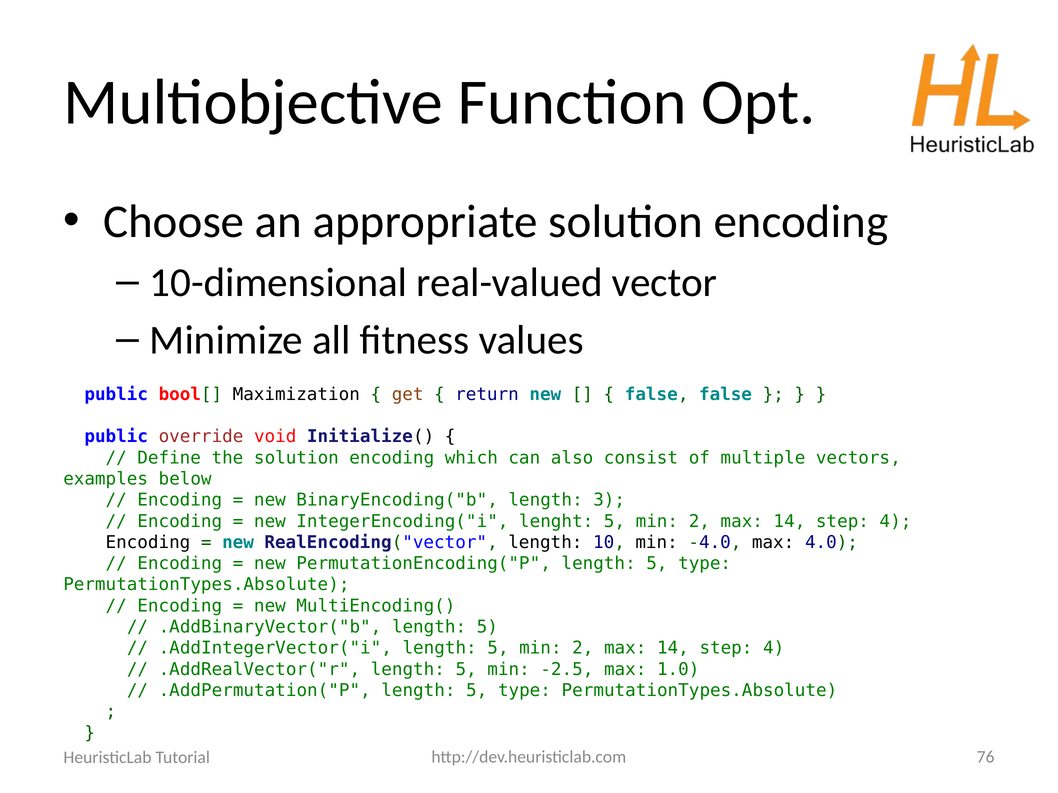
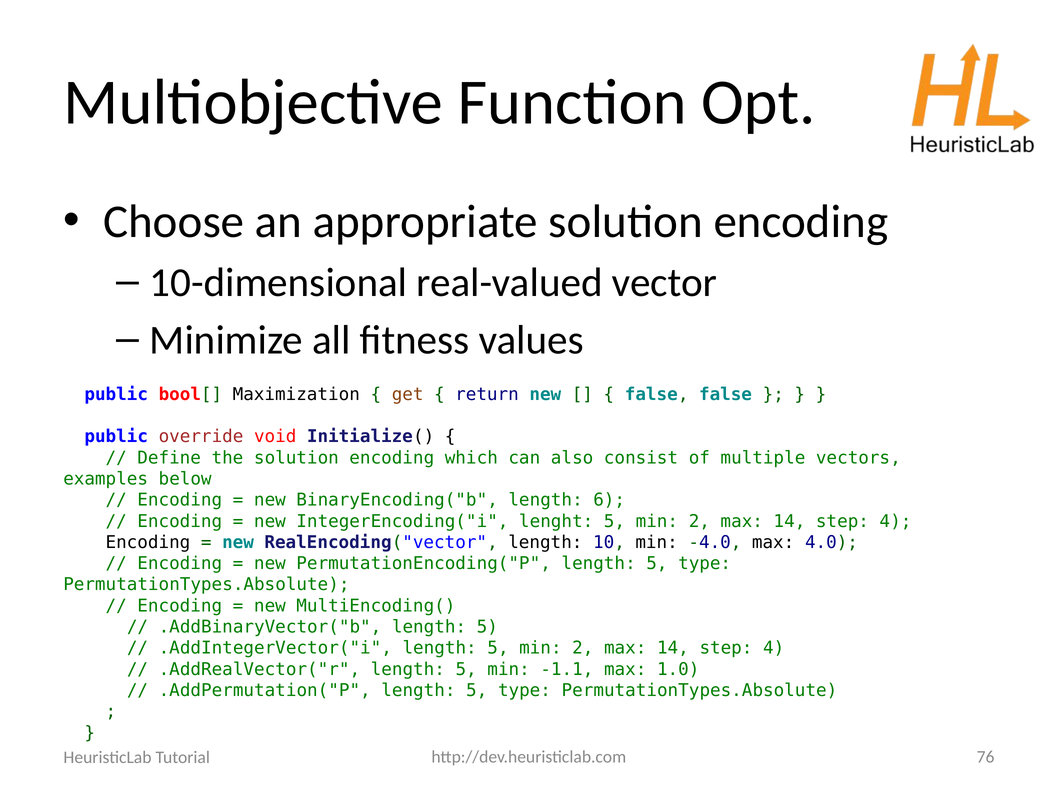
3: 3 -> 6 (609, 500)
-2.5: -2.5 -> -1.1 (567, 670)
